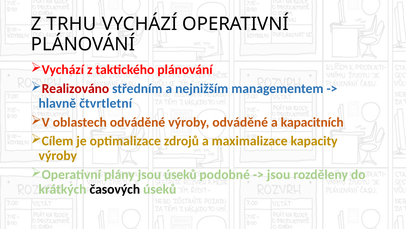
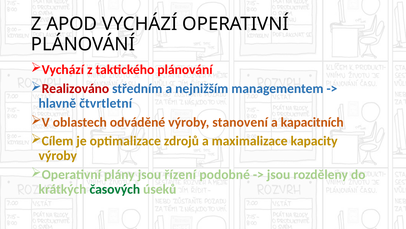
TRHU: TRHU -> APOD (72, 24)
výroby odváděné: odváděné -> stanovení (240, 122)
jsou úseků: úseků -> řízení (180, 174)
časových colour: black -> green (115, 189)
